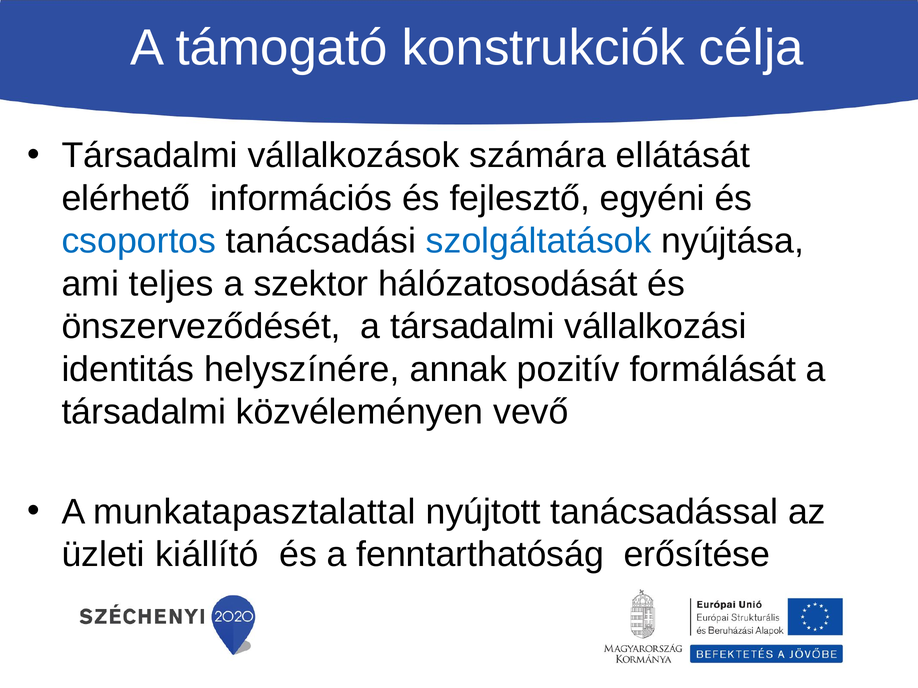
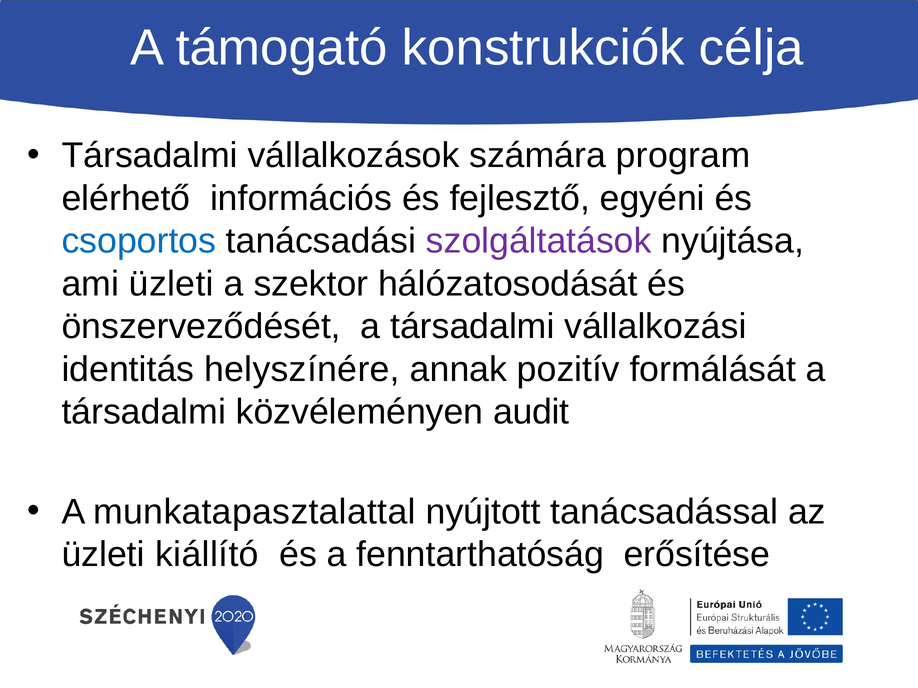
ellátását: ellátását -> program (683, 156)
szolgáltatások colour: blue -> purple (539, 241)
ami teljes: teljes -> üzleti (171, 284)
vevő: vevő -> audit (531, 412)
